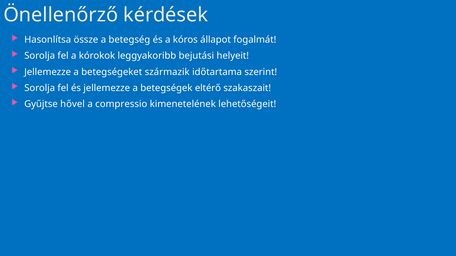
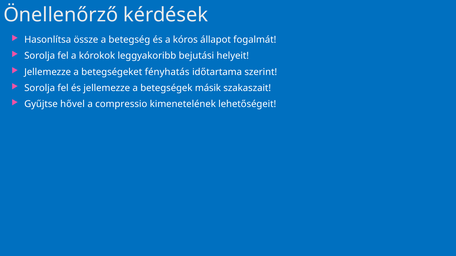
származik: származik -> fényhatás (167, 72)
eltérő: eltérő -> másik (208, 88)
